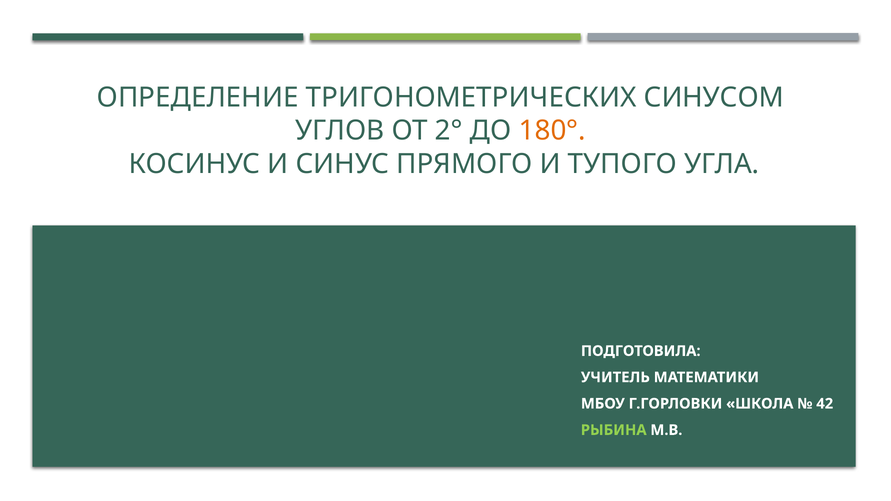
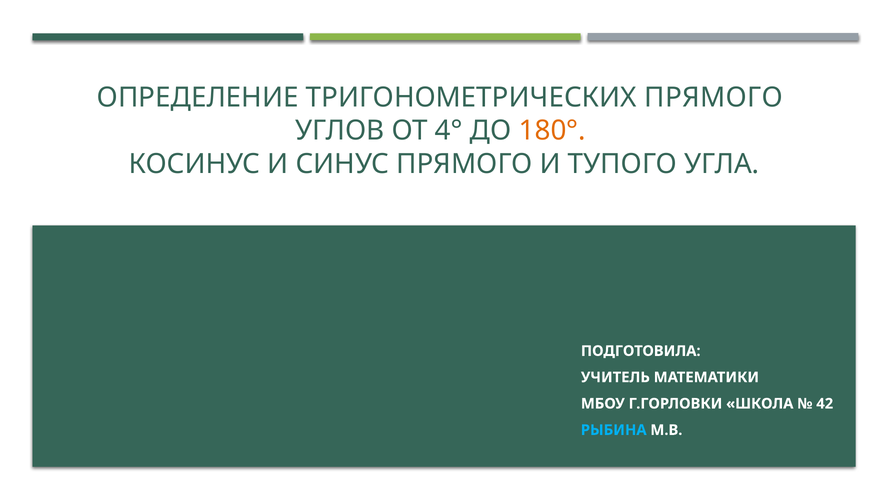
ТРИГОНОМЕТРИЧЕСКИХ СИНУСОМ: СИНУСОМ -> ПРЯМОГО (714, 97)
2°: 2° -> 4° (449, 131)
РЫБИНА colour: light green -> light blue (614, 430)
